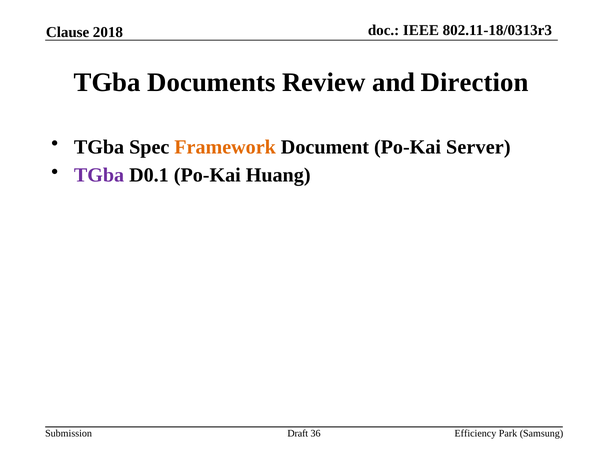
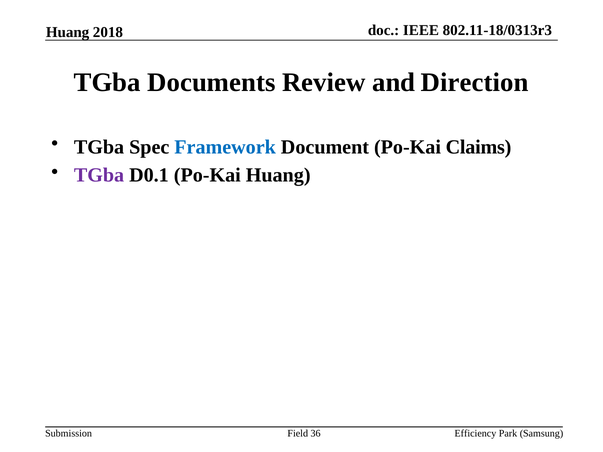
Clause: Clause -> Huang (68, 32)
Framework colour: orange -> blue (225, 147)
Server: Server -> Claims (479, 147)
Draft: Draft -> Field (298, 434)
